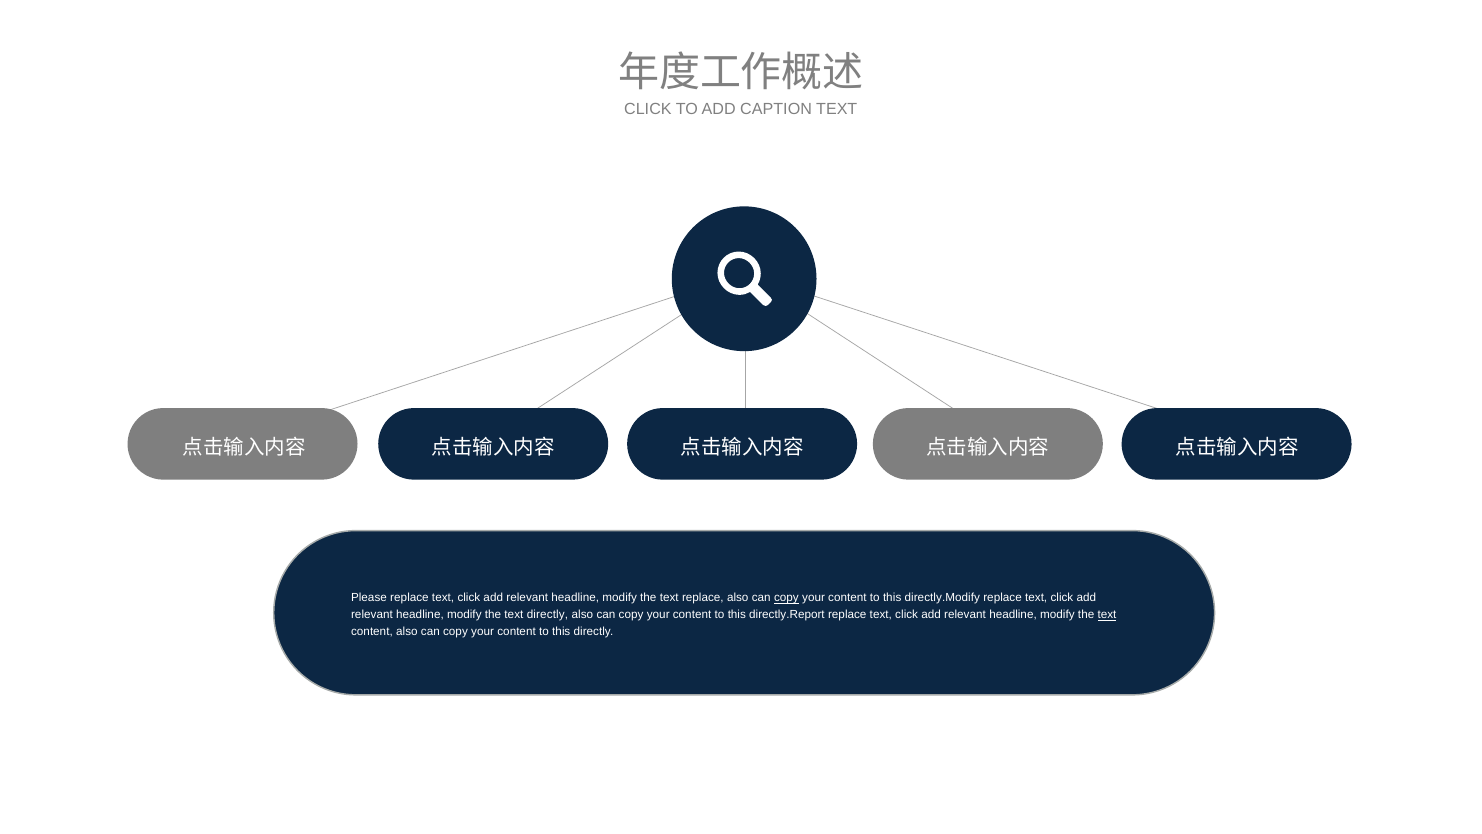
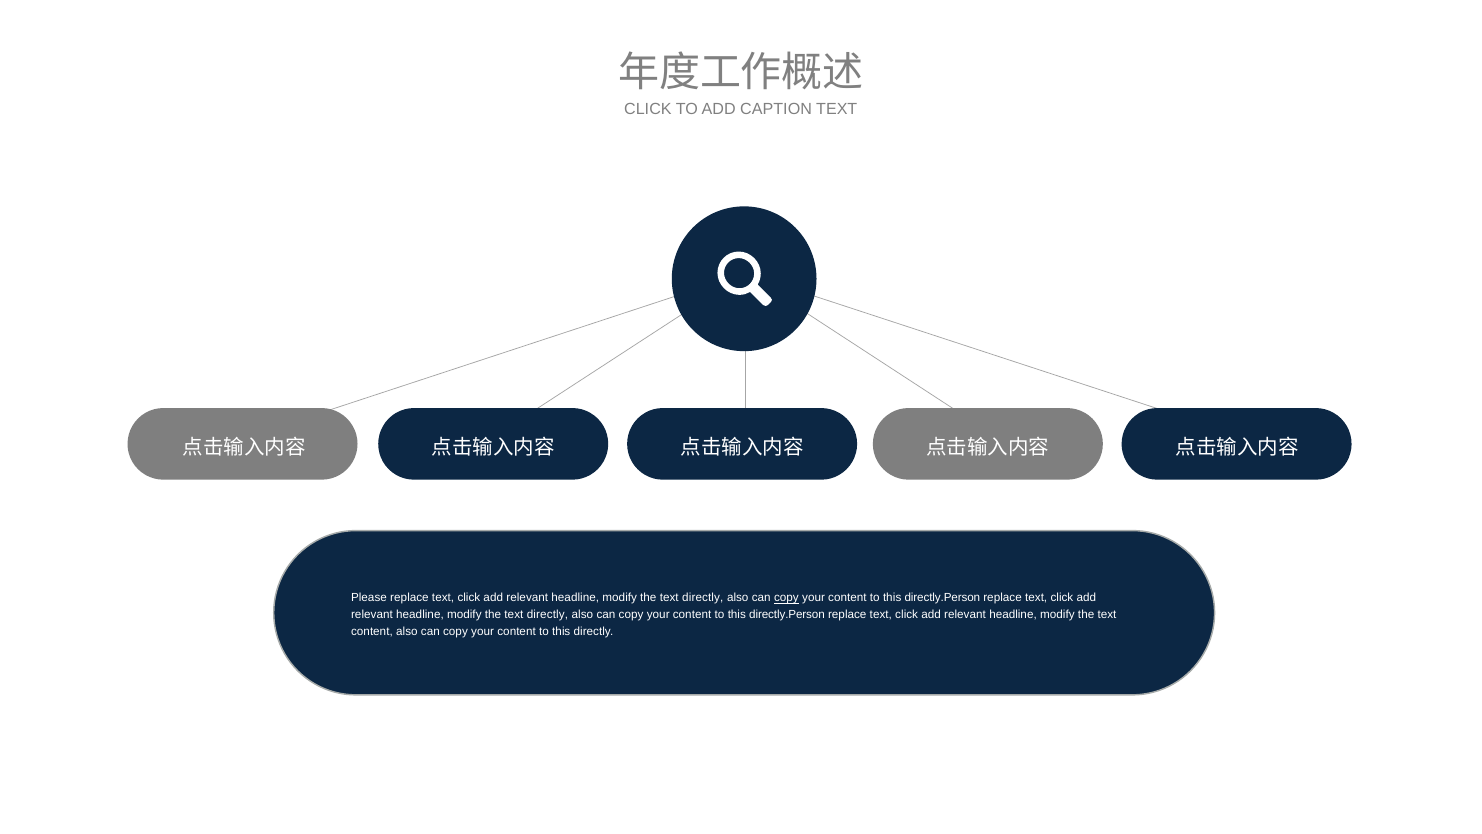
replace: replace -> directly (703, 598)
directly.Modify: directly.Modify -> directly.Person (942, 598)
directly.Report: directly.Report -> directly.Person (787, 615)
text underline: present -> none (1107, 615)
